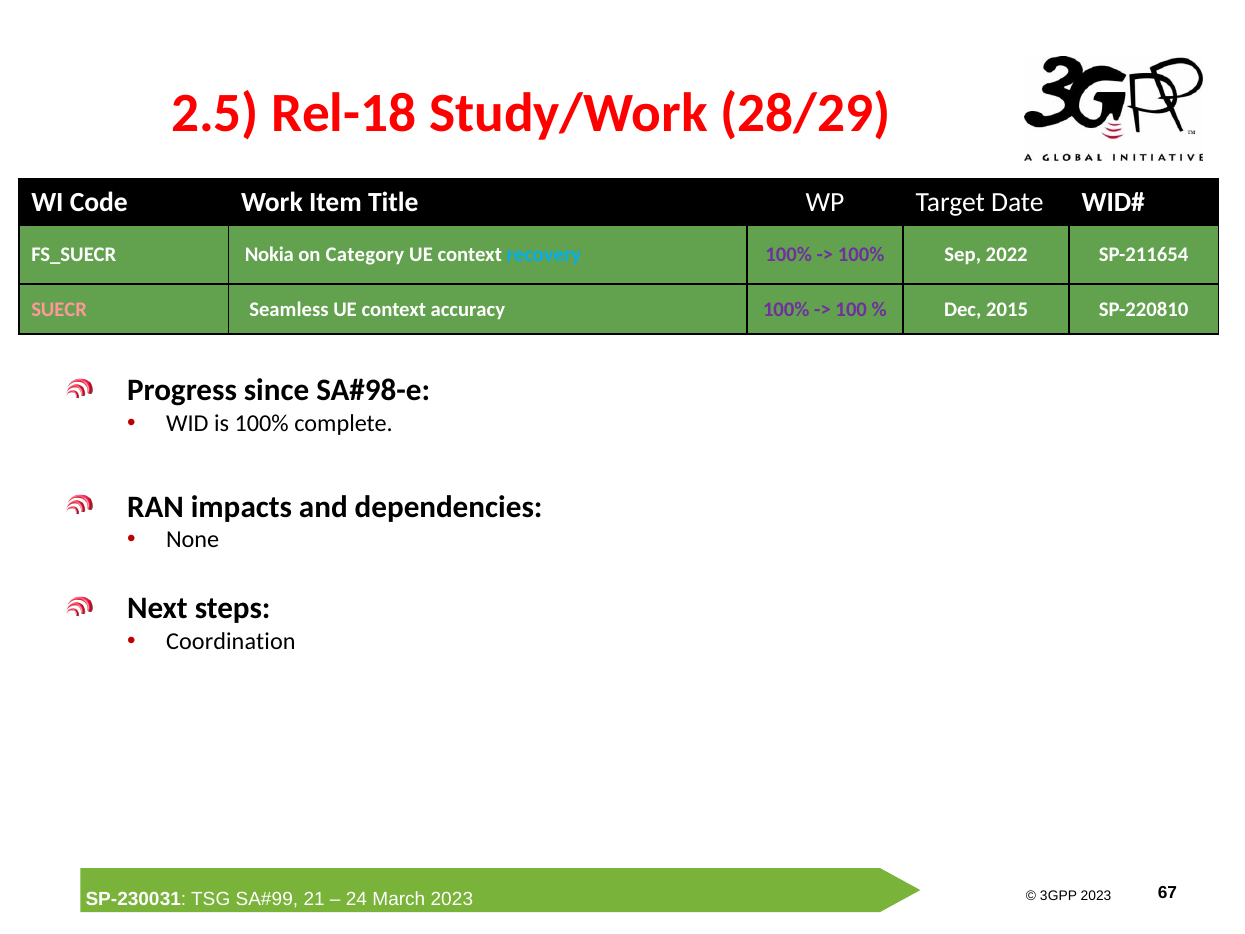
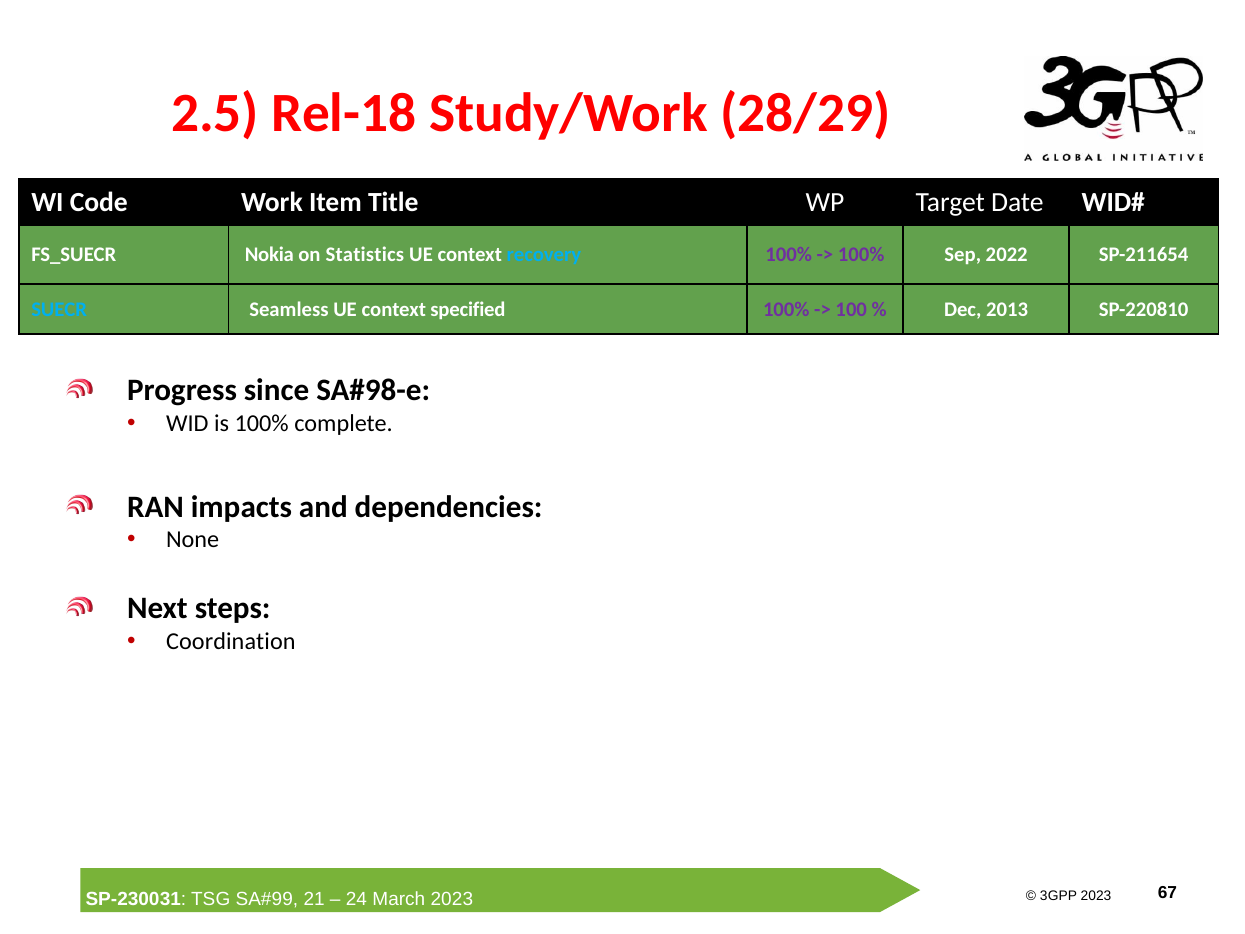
Category: Category -> Statistics (365, 255)
SUECR colour: pink -> light blue (59, 309)
accuracy: accuracy -> specified (468, 309)
2015: 2015 -> 2013 (1007, 309)
